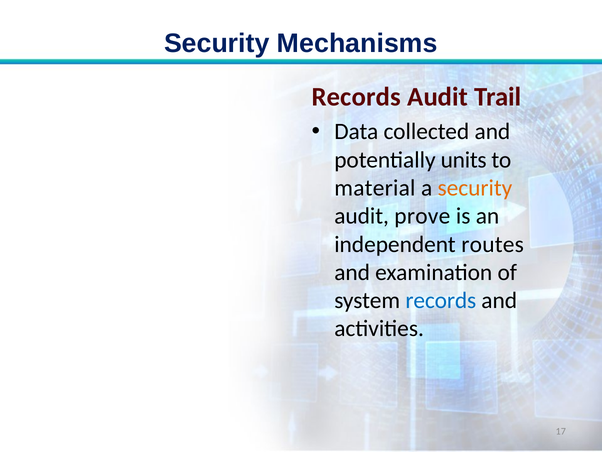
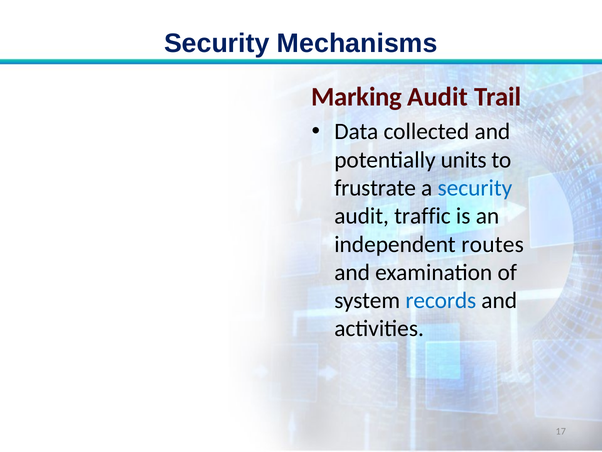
Records: Records -> Marking (357, 97)
material: material -> frustrate (375, 188)
security colour: orange -> blue (475, 188)
prove: prove -> traffic (422, 216)
